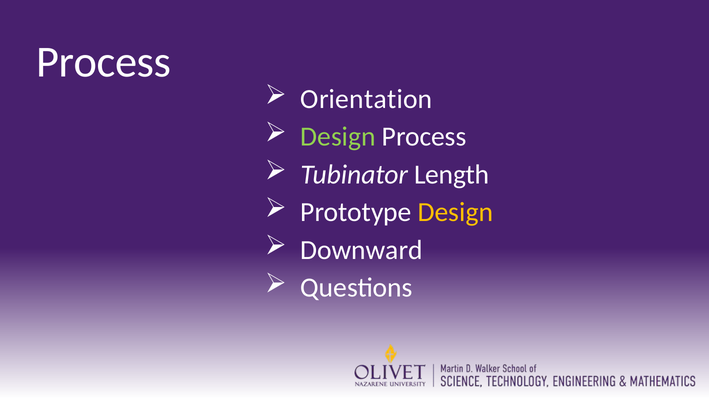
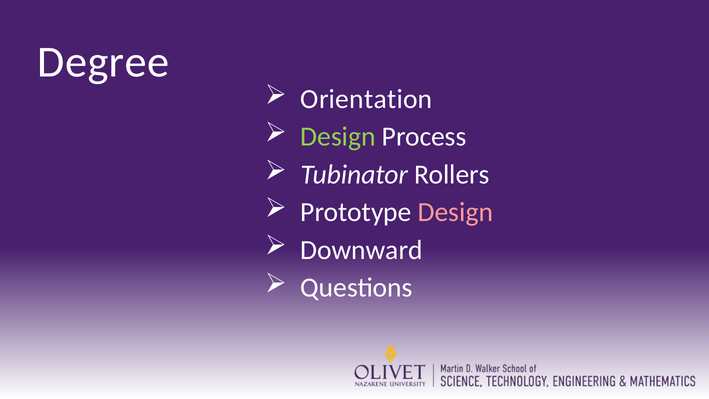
Process: Process -> Degree (103, 62)
Length: Length -> Rollers (452, 174)
Design colour: yellow -> pink (455, 212)
